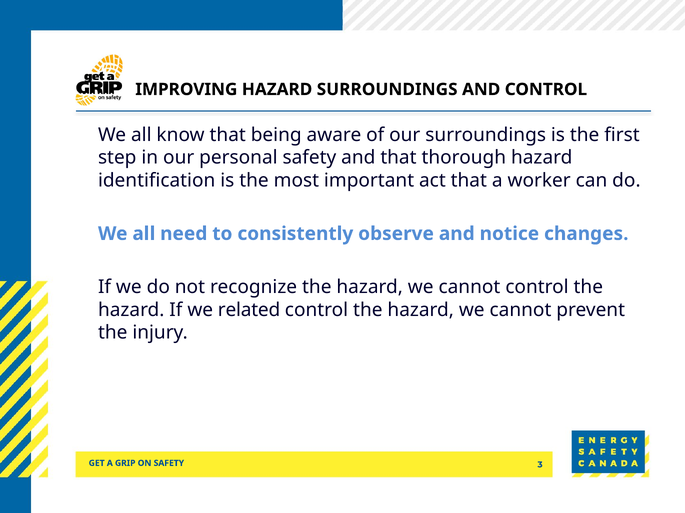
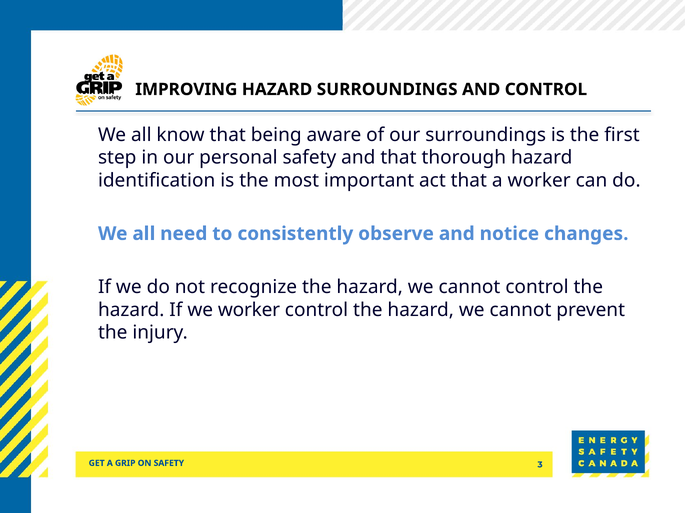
we related: related -> worker (249, 310)
